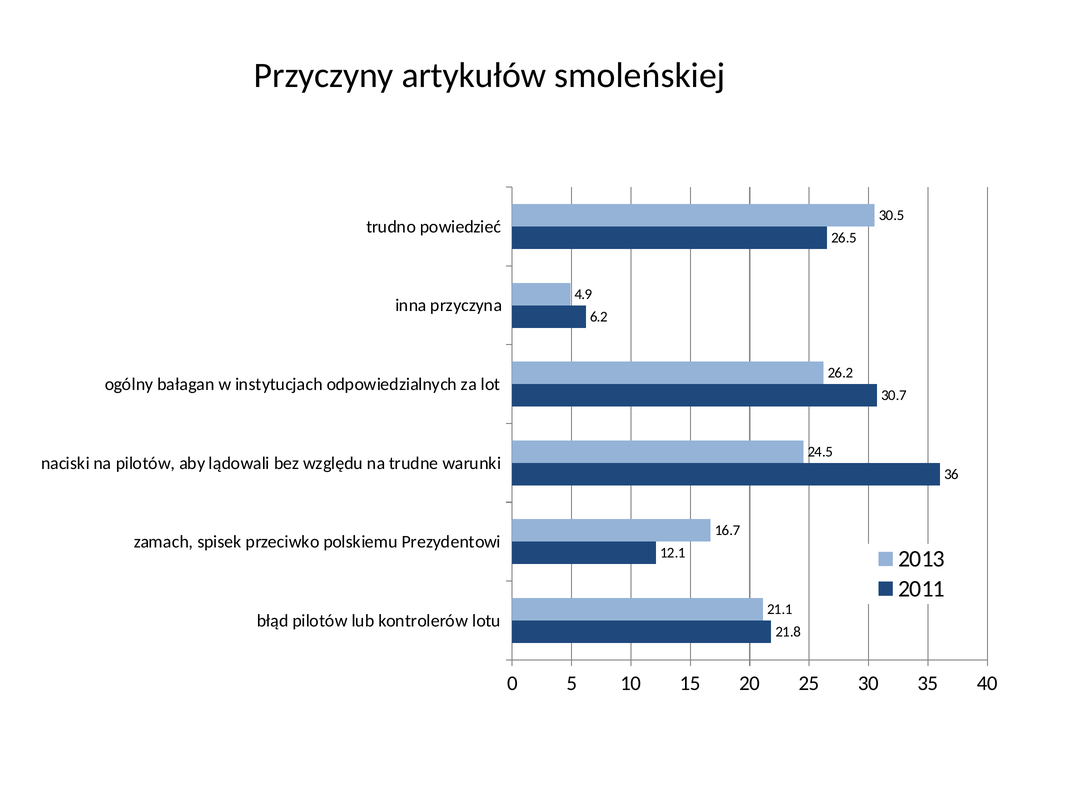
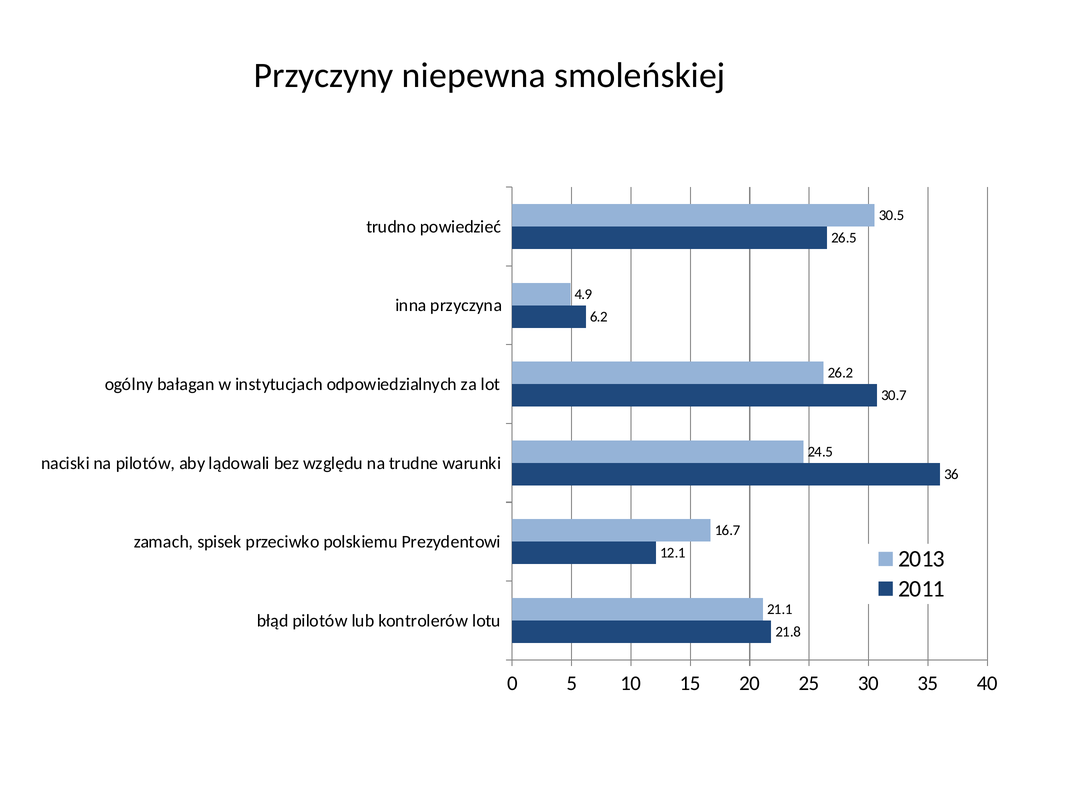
artykułów: artykułów -> niepewna (474, 75)
